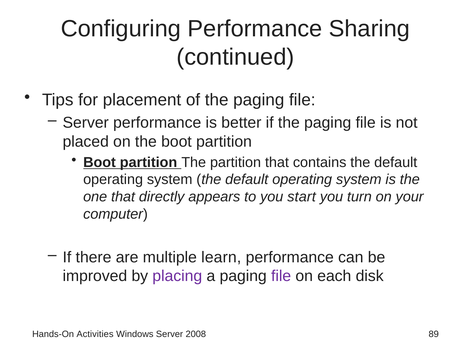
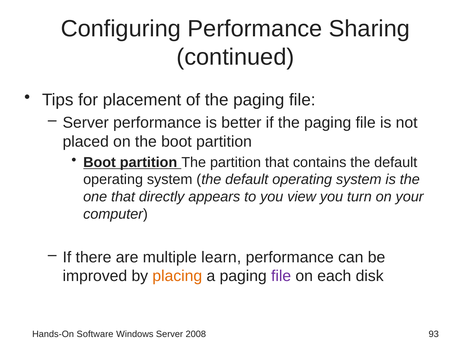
start: start -> view (302, 197)
placing colour: purple -> orange (177, 276)
Activities: Activities -> Software (95, 334)
89: 89 -> 93 (434, 334)
